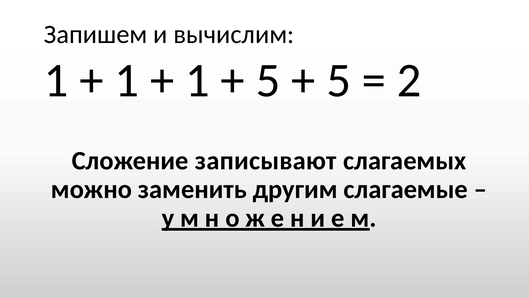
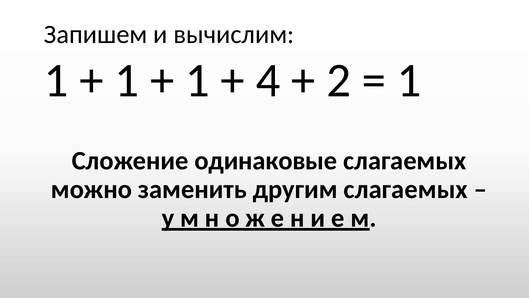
5: 5 -> 4 (268, 80)
5: 5 -> 2 (339, 80)
2: 2 -> 1 (409, 80)
записывают: записывают -> одинаковые (266, 161)
другим слагаемые: слагаемые -> слагаемых (406, 189)
